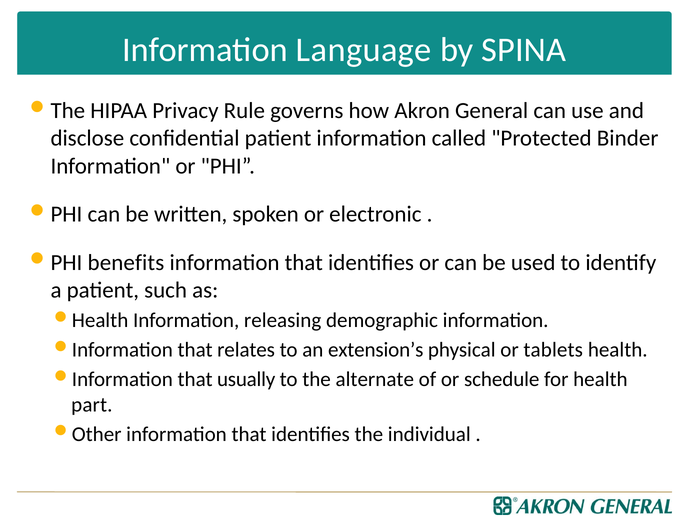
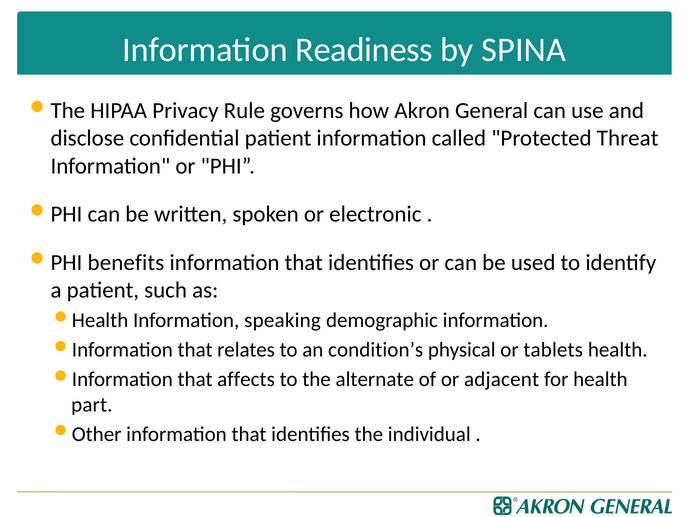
Language: Language -> Readiness (364, 50)
Binder: Binder -> Threat (628, 138)
releasing: releasing -> speaking (283, 320)
extension’s: extension’s -> condition’s (376, 350)
usually: usually -> affects (246, 379)
schedule: schedule -> adjacent (502, 379)
